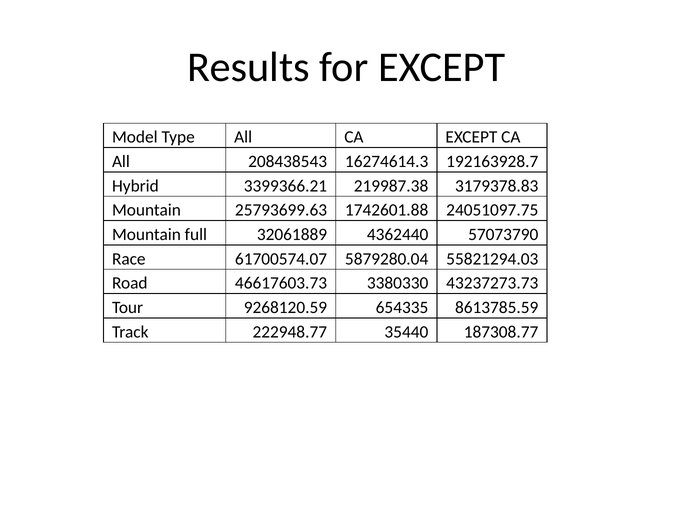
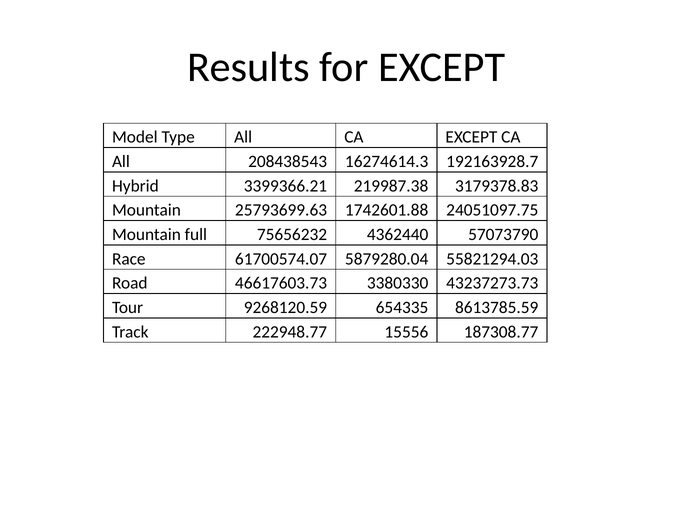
32061889: 32061889 -> 75656232 (292, 234)
35440: 35440 -> 15556 (406, 332)
